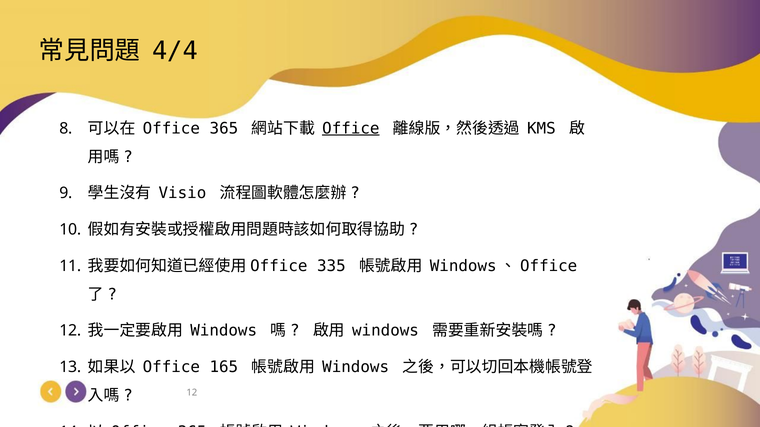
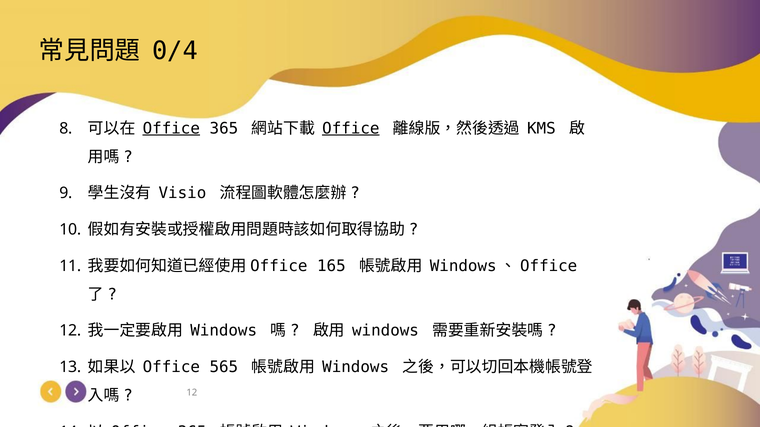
4/4: 4/4 -> 0/4 (175, 51)
Office underline: none -> present (171, 128)
335: 335 -> 165 (331, 266)
165: 165 -> 565 (224, 368)
